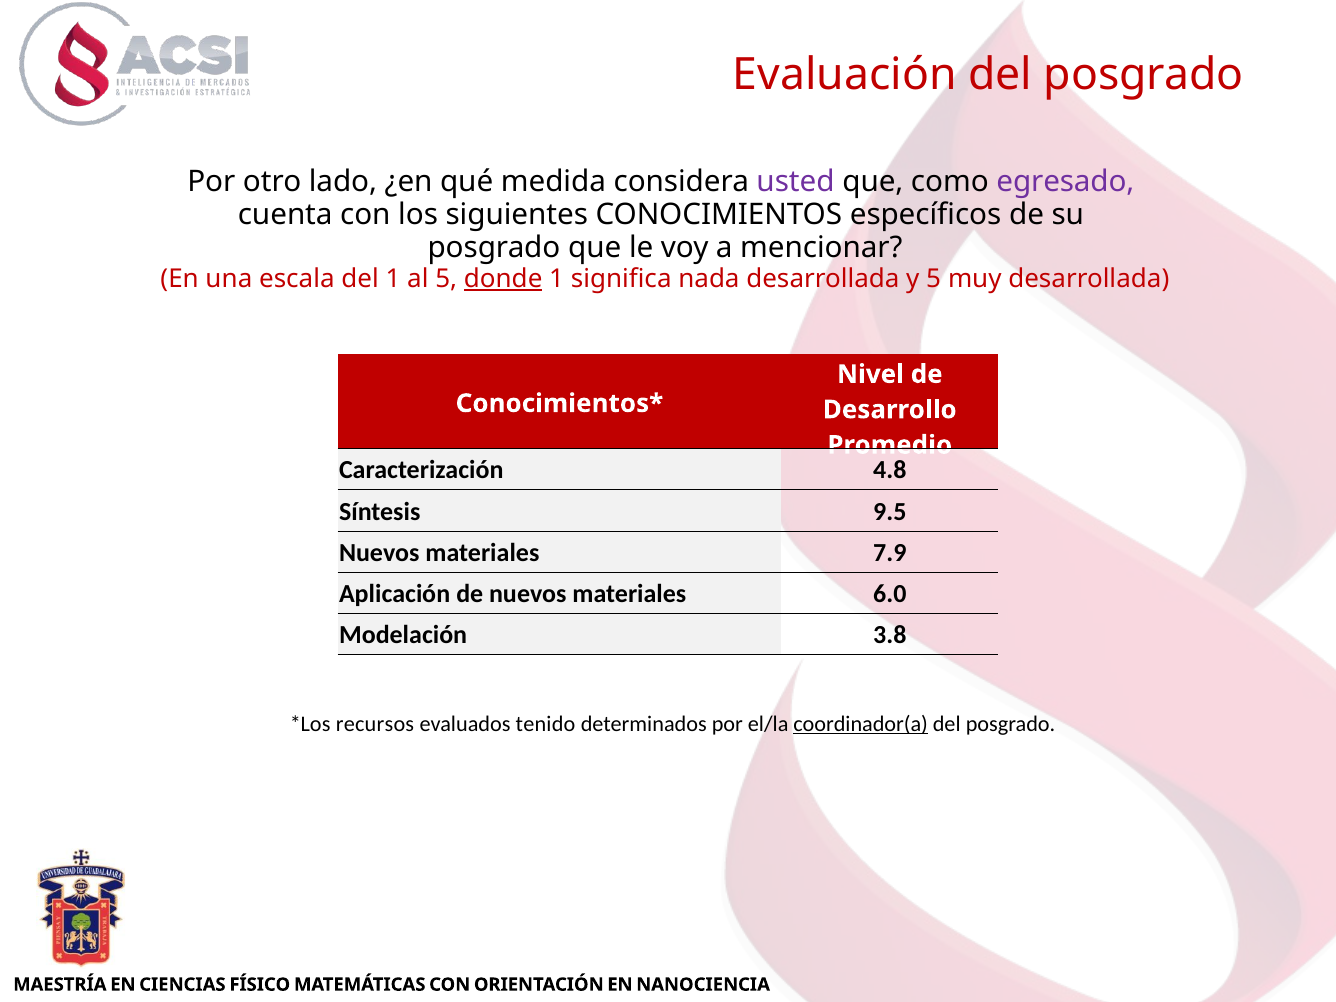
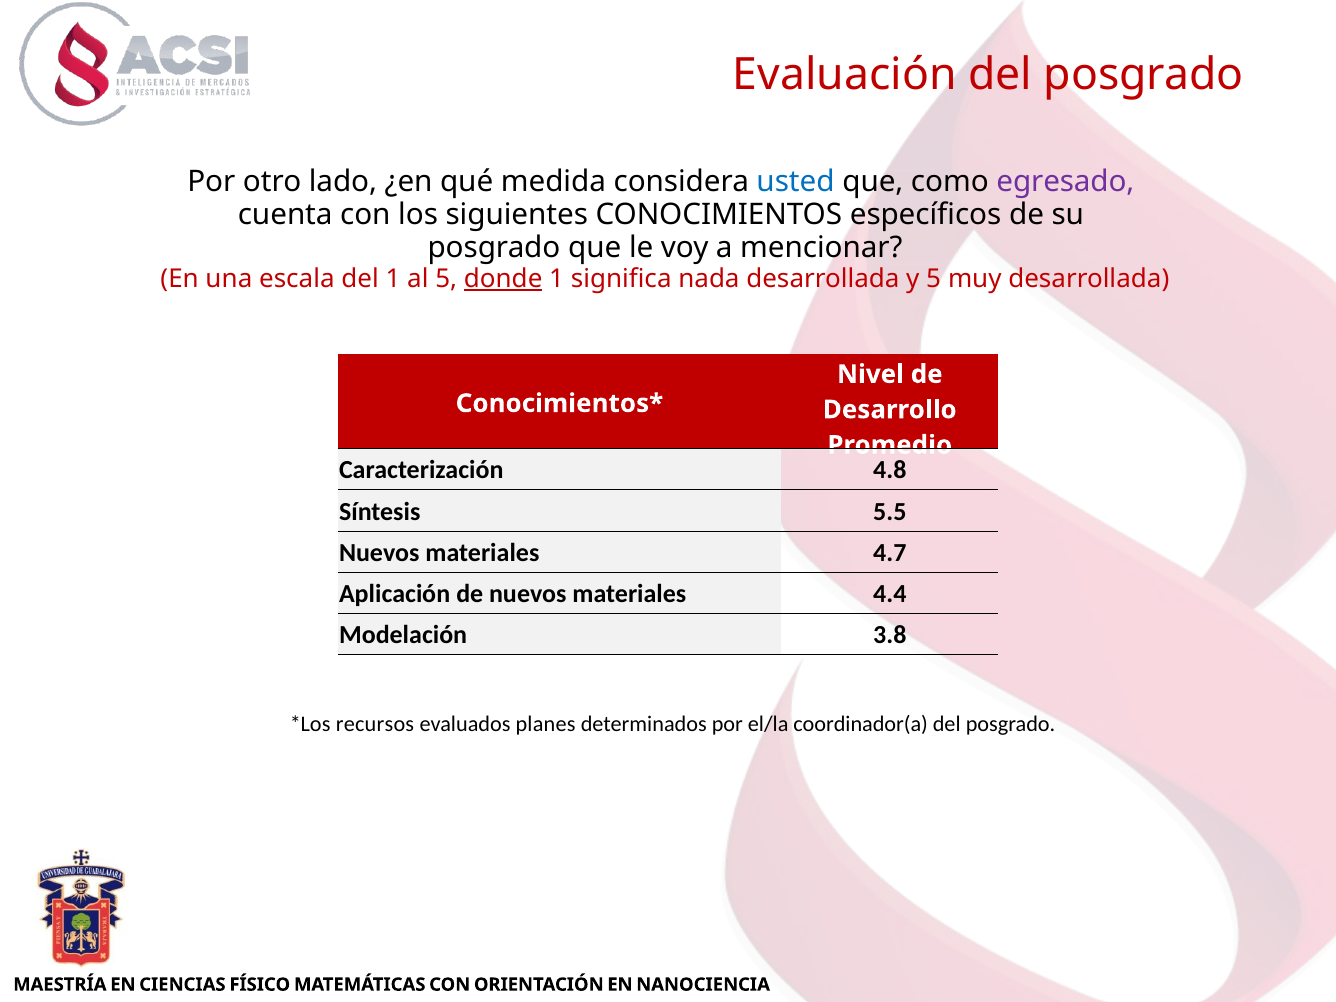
usted colour: purple -> blue (796, 182)
9.5: 9.5 -> 5.5 (890, 512)
7.9: 7.9 -> 4.7 (890, 553)
6.0: 6.0 -> 4.4 (890, 594)
tenido: tenido -> planes (546, 724)
coordinador(a underline: present -> none (861, 724)
